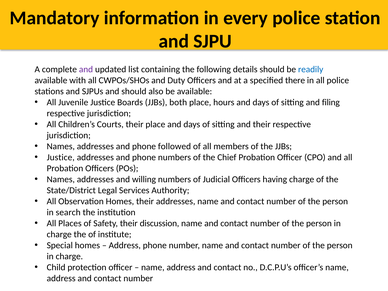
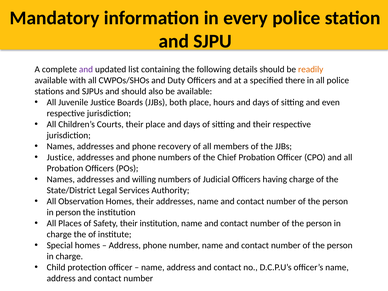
readily colour: blue -> orange (311, 69)
filing: filing -> even (331, 102)
followed: followed -> recovery (174, 146)
in search: search -> person (68, 212)
their discussion: discussion -> institution (159, 223)
